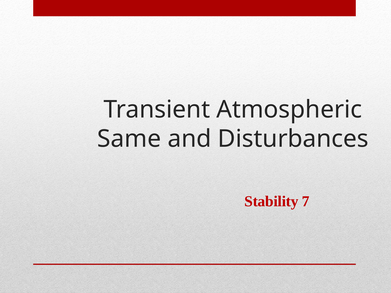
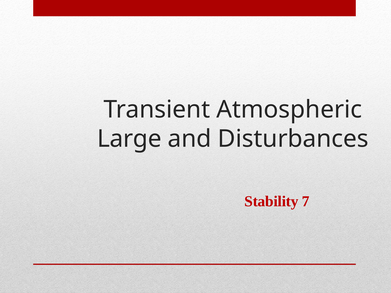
Same: Same -> Large (129, 139)
